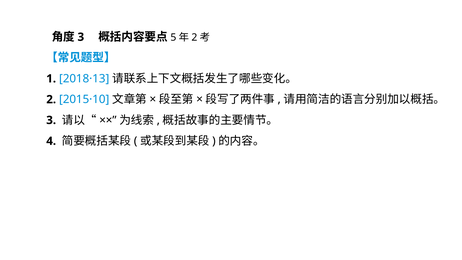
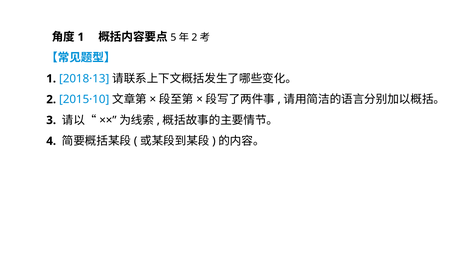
3: 3 -> 1 (81, 37)
